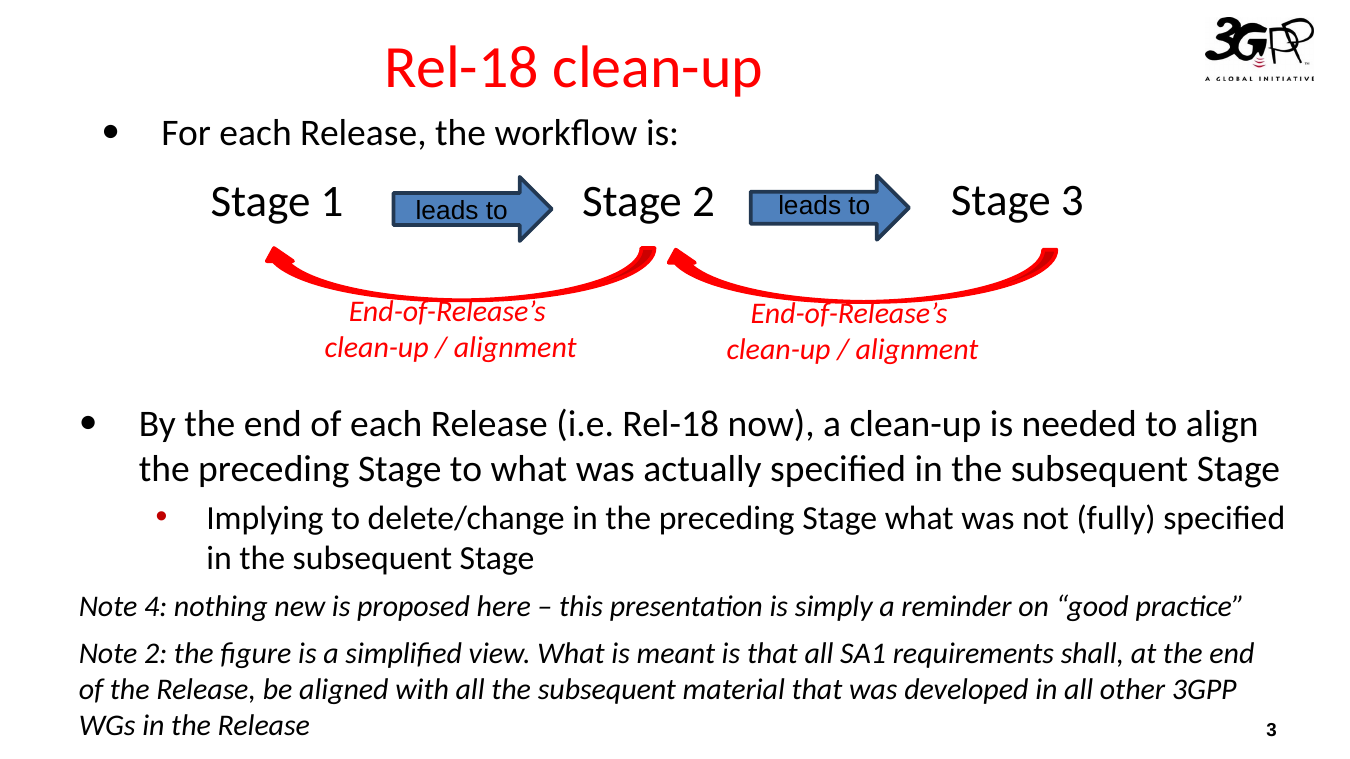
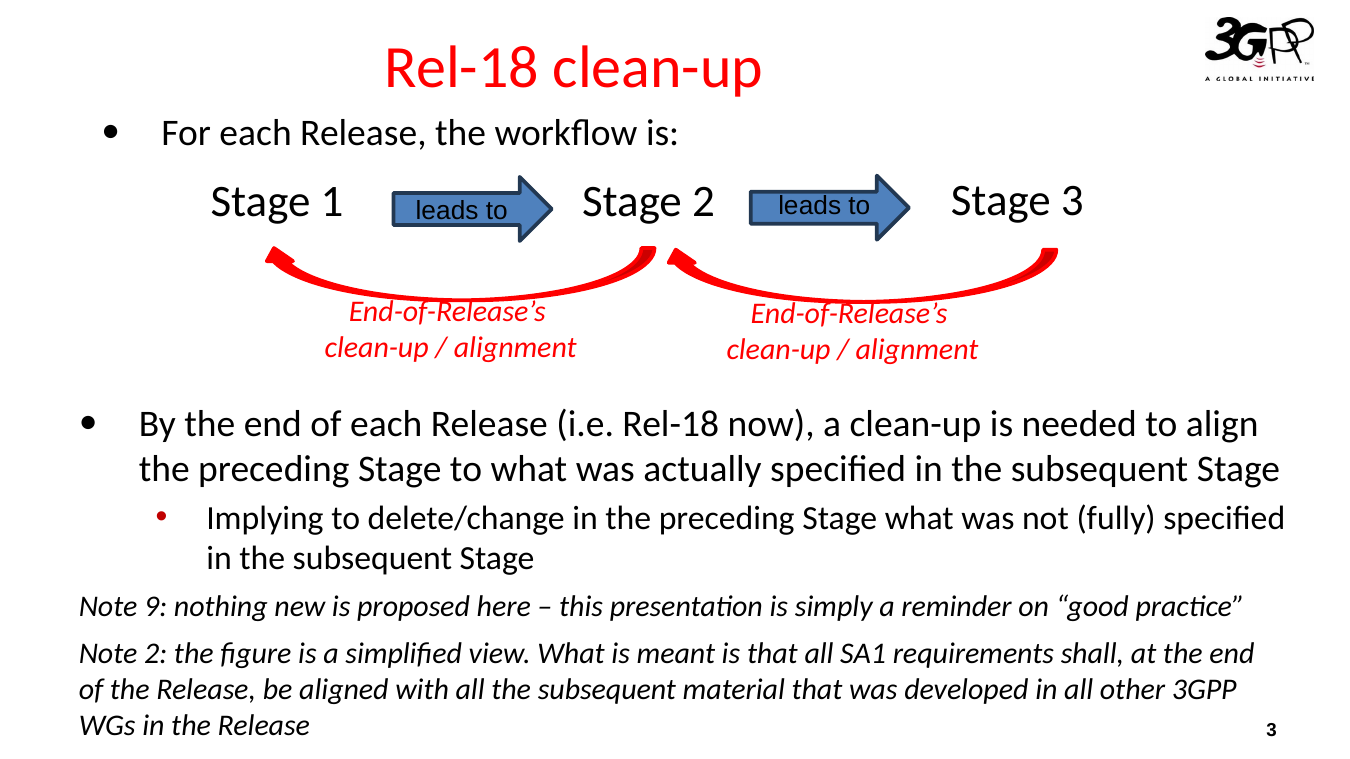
4: 4 -> 9 (156, 607)
